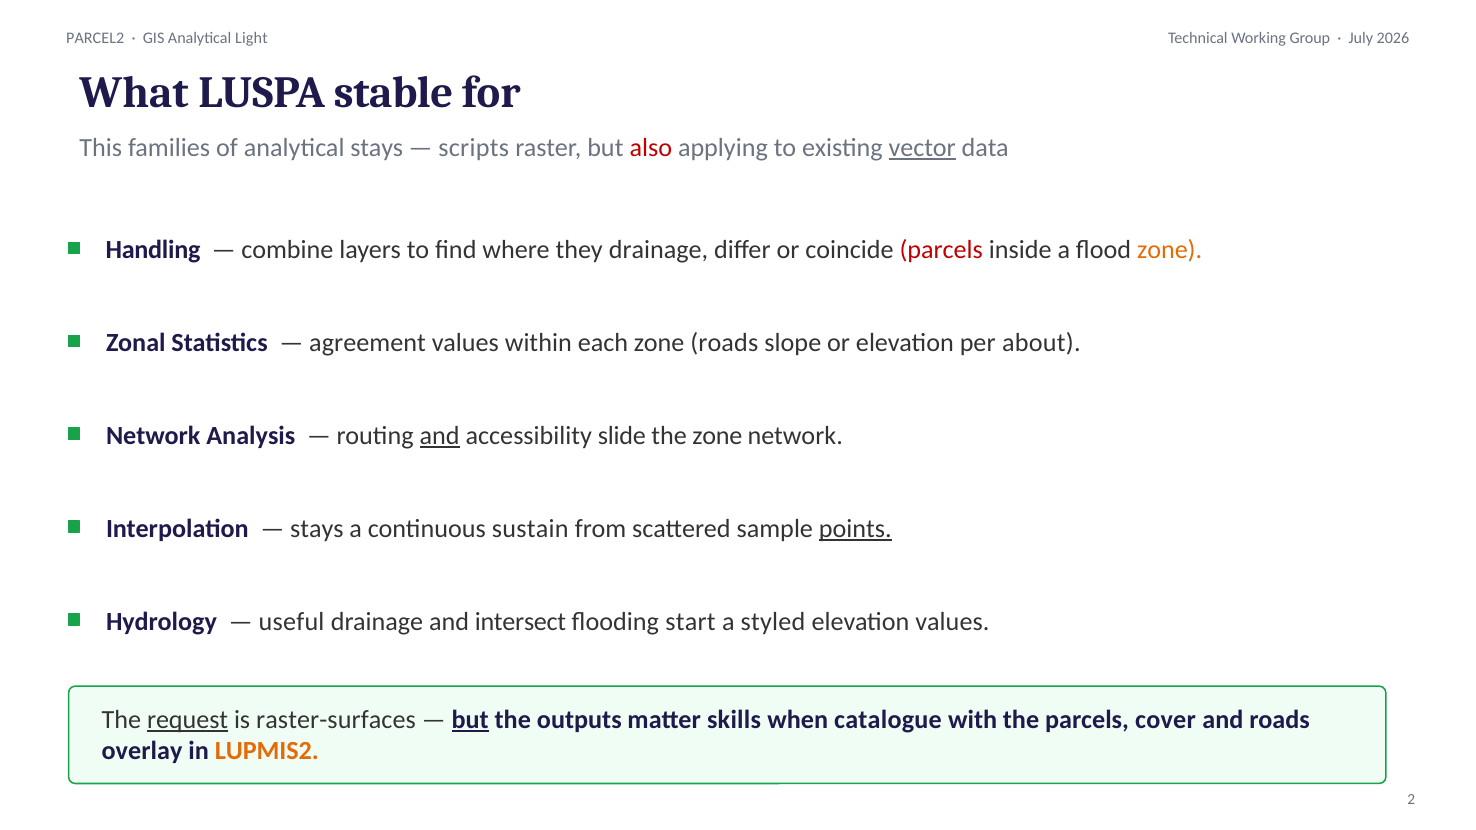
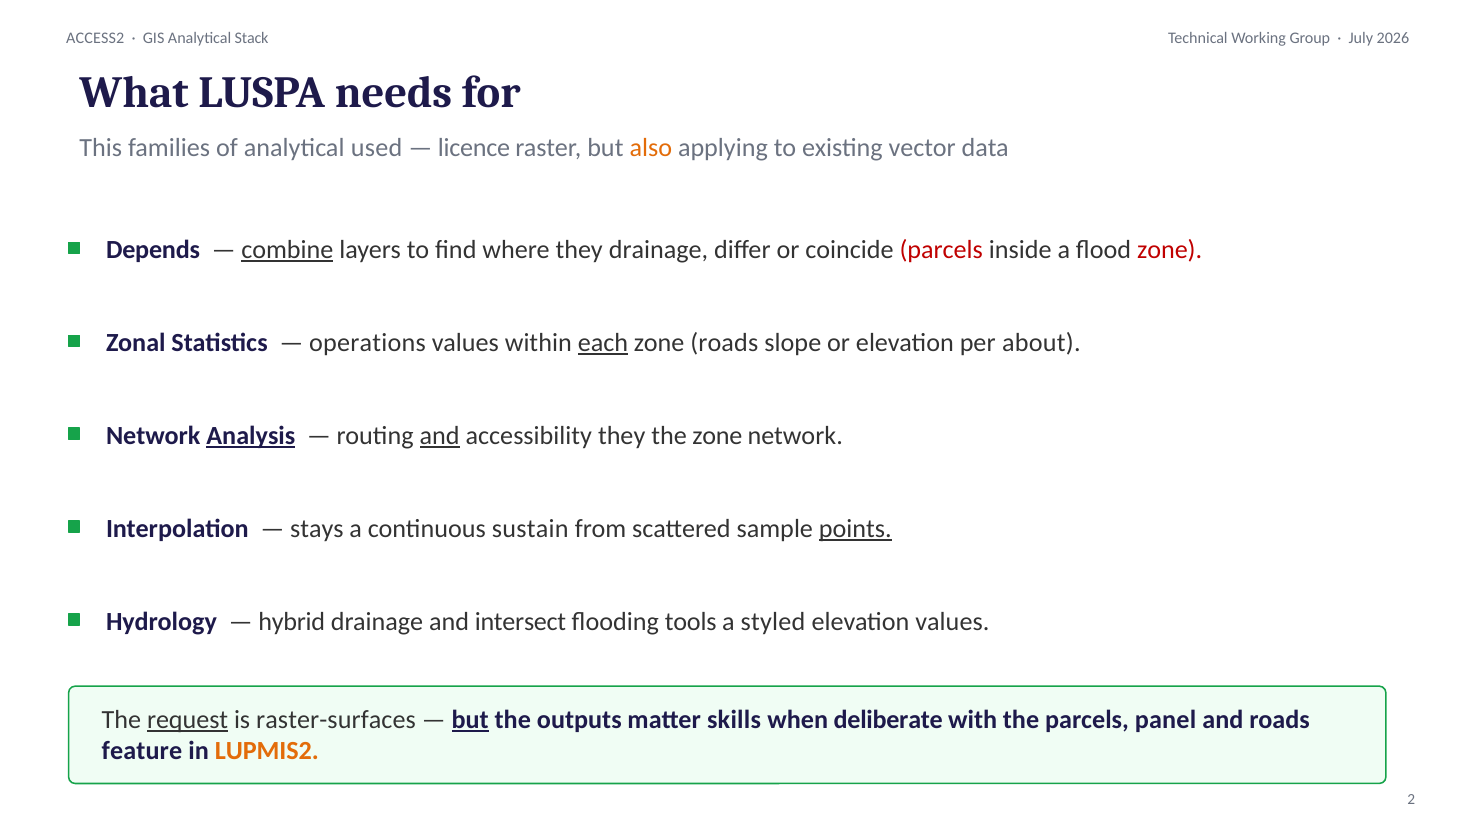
PARCEL2: PARCEL2 -> ACCESS2 (95, 38)
Light: Light -> Stack (252, 38)
stable: stable -> needs (393, 93)
analytical stays: stays -> used (377, 148)
scripts: scripts -> licence (474, 148)
also colour: red -> orange (651, 148)
vector underline: present -> none (922, 148)
Handling: Handling -> Depends (153, 250)
combine underline: none -> present (287, 250)
zone colour: orange -> red (1170, 250)
agreement: agreement -> operations (367, 343)
each underline: none -> present (603, 343)
Analysis underline: none -> present (251, 436)
accessibility slide: slide -> they (622, 436)
useful: useful -> hybrid (292, 622)
start: start -> tools (691, 622)
catalogue: catalogue -> deliberate (888, 720)
cover: cover -> panel (1166, 720)
overlay: overlay -> feature (142, 751)
